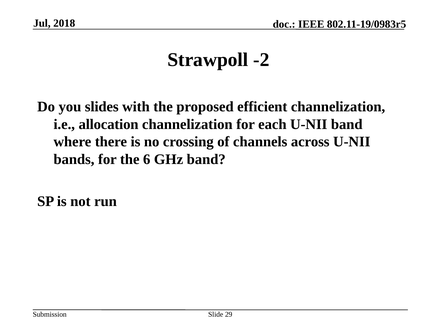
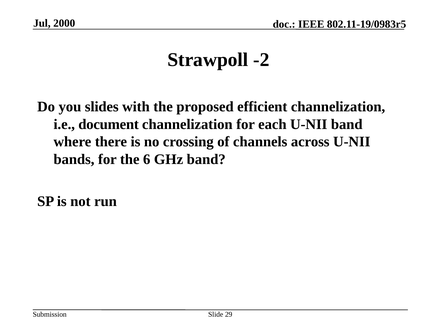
2018: 2018 -> 2000 (64, 23)
allocation: allocation -> document (109, 124)
